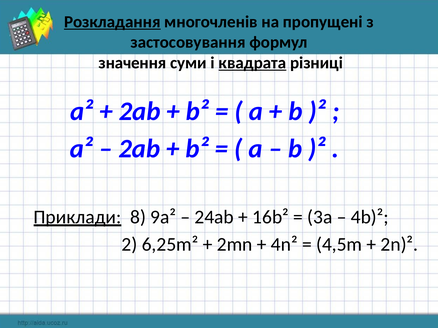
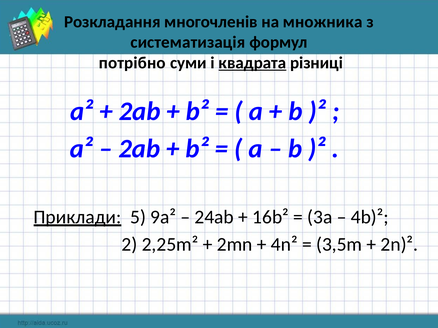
Розкладання underline: present -> none (112, 22)
пропущені: пропущені -> множника (323, 22)
застосовування: застосовування -> систематизація (188, 42)
значення: значення -> потрібно (132, 63)
8: 8 -> 5 (138, 217)
6,25m²: 6,25m² -> 2,25m² (170, 245)
4,5m: 4,5m -> 3,5m (339, 245)
